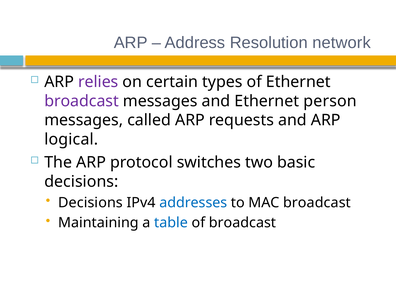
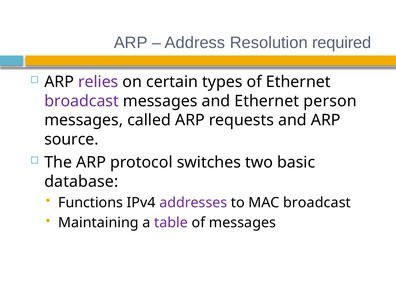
network: network -> required (342, 43)
logical: logical -> source (71, 139)
decisions: decisions -> database (81, 182)
Decisions: Decisions -> Functions (91, 203)
addresses colour: blue -> purple (193, 203)
table colour: blue -> purple (171, 223)
of broadcast: broadcast -> messages (242, 223)
